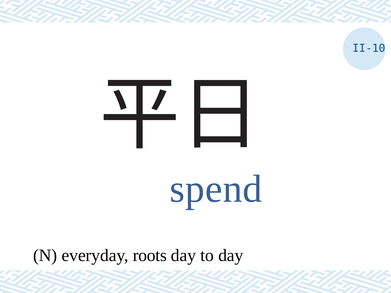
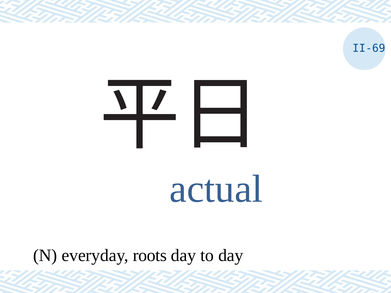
II-10: II-10 -> II-69 (369, 48)
spend: spend -> actual (216, 189)
